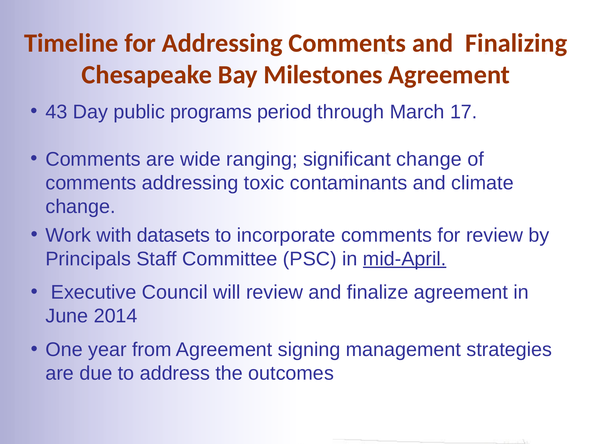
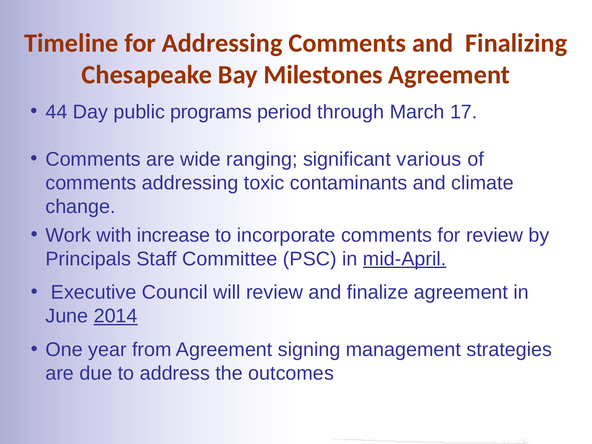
43: 43 -> 44 (56, 112)
significant change: change -> various (429, 159)
datasets: datasets -> increase (173, 235)
2014 underline: none -> present (116, 316)
